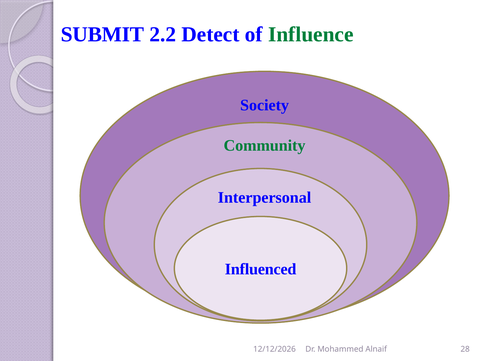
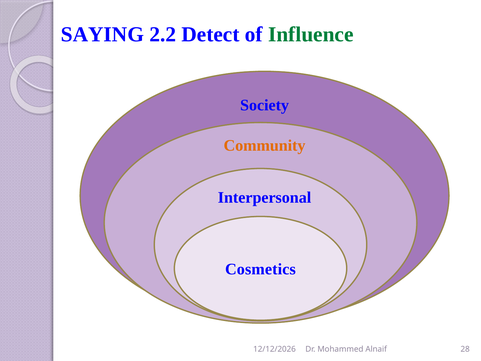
SUBMIT: SUBMIT -> SAYING (102, 34)
Community colour: green -> orange (265, 145)
Influenced: Influenced -> Cosmetics (260, 269)
